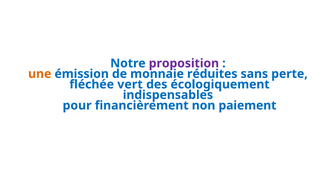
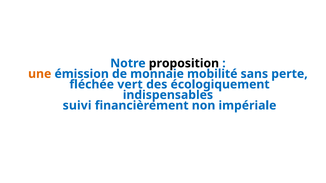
proposition colour: purple -> black (184, 63)
réduites: réduites -> mobilité (212, 74)
pour: pour -> suivi (77, 106)
paiement: paiement -> impériale (247, 106)
